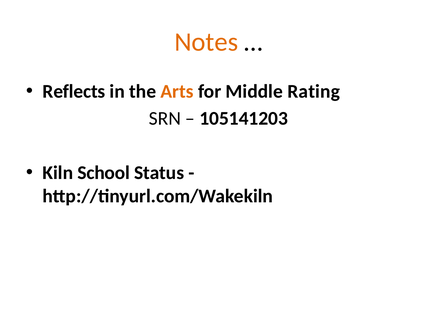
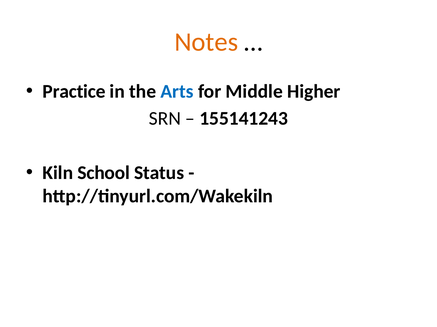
Reflects: Reflects -> Practice (74, 92)
Arts colour: orange -> blue (177, 92)
Rating: Rating -> Higher (314, 92)
105141203: 105141203 -> 155141243 (244, 119)
